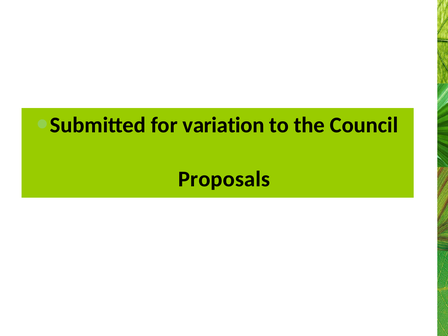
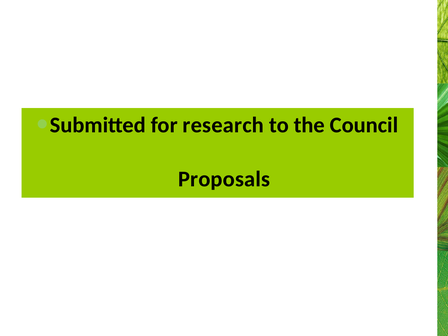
variation: variation -> research (223, 125)
